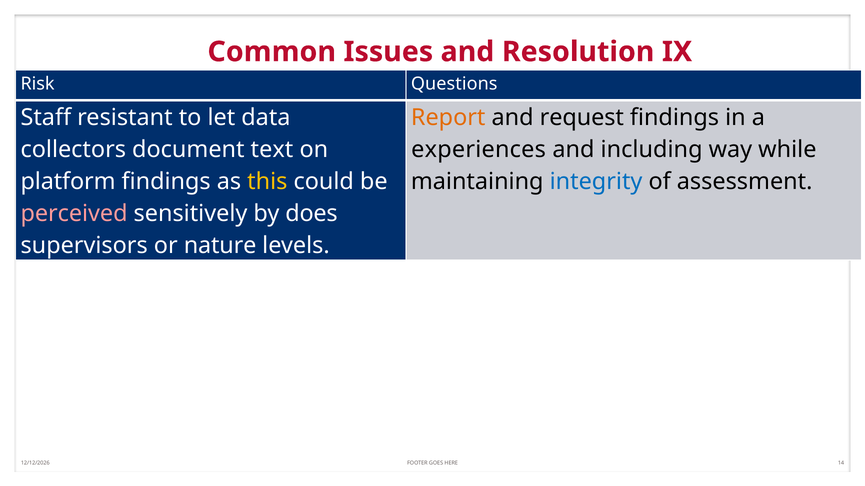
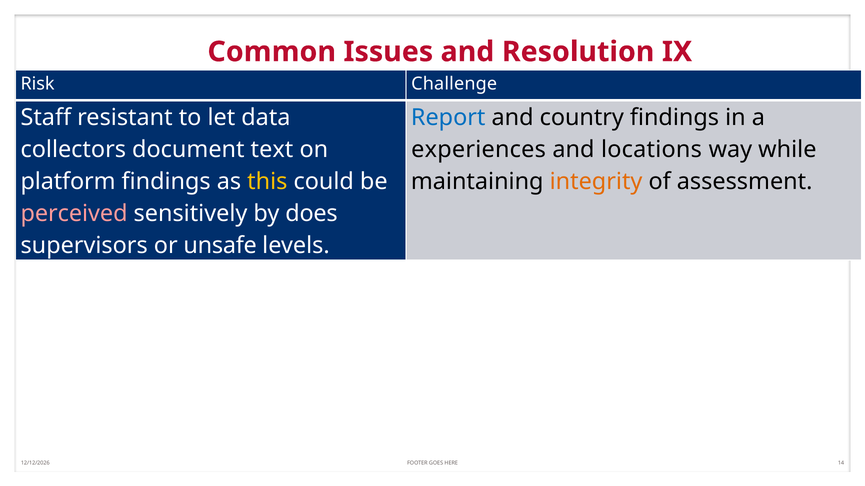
Questions: Questions -> Challenge (454, 84)
Report colour: orange -> blue (448, 118)
request: request -> country (582, 118)
including: including -> locations (651, 150)
integrity colour: blue -> orange (596, 182)
nature: nature -> unsafe (220, 246)
